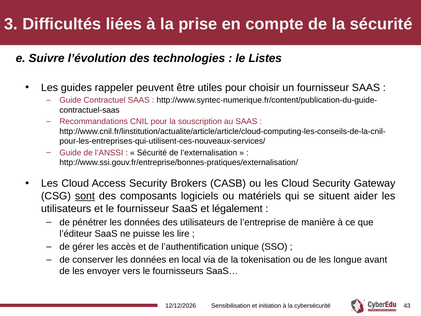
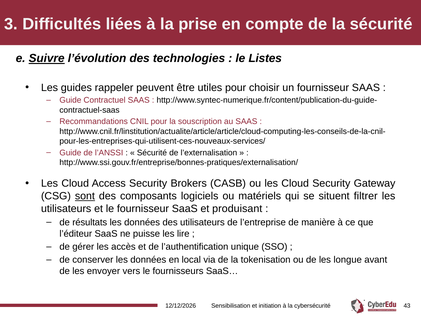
Suivre underline: none -> present (47, 58)
aider: aider -> filtrer (366, 196)
légalement: légalement -> produisant (237, 209)
pénétrer: pénétrer -> résultats (90, 222)
